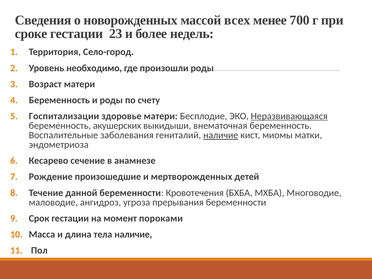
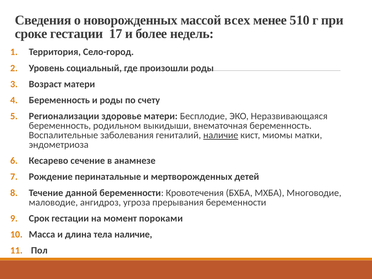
700: 700 -> 510 (300, 20)
23: 23 -> 17 (116, 34)
необходимо: необходимо -> социальный (94, 68)
Госпитализации: Госпитализации -> Регионализации (64, 116)
Неразвивающаяся underline: present -> none (289, 116)
акушерских: акушерских -> родильном (117, 126)
произошедшие: произошедшие -> перинатальные (108, 177)
